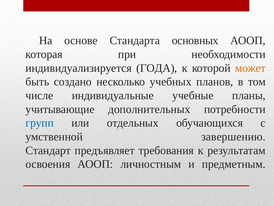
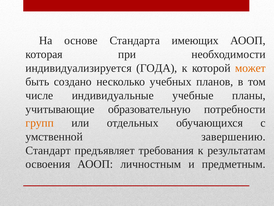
основных: основных -> имеющих (195, 41)
дополнительных: дополнительных -> образовательную (149, 109)
групп colour: blue -> orange (40, 123)
